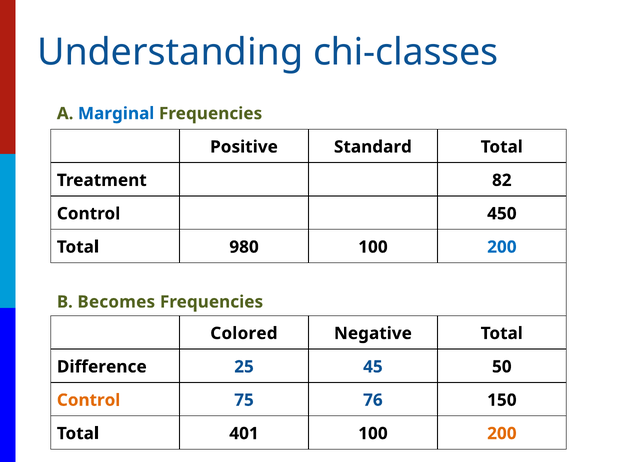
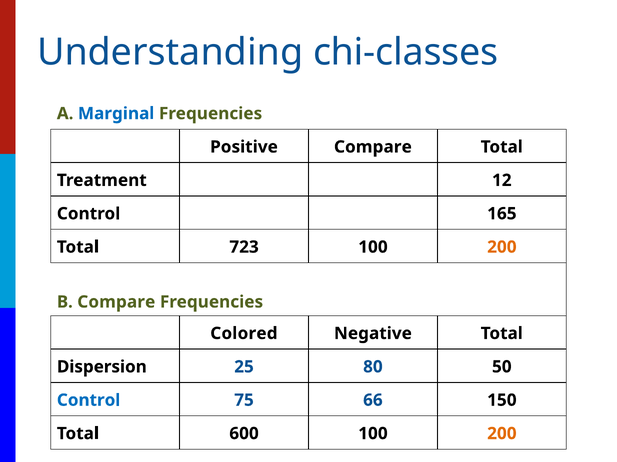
Positive Standard: Standard -> Compare (373, 147)
82: 82 -> 12 (502, 181)
450: 450 -> 165 (502, 214)
980: 980 -> 723 (244, 247)
200 colour: blue -> orange (502, 247)
B Becomes: Becomes -> Compare (116, 302)
Difference: Difference -> Dispersion (102, 367)
45: 45 -> 80 (373, 367)
Control colour: orange -> blue (89, 401)
76: 76 -> 66 (373, 401)
401: 401 -> 600 (244, 434)
